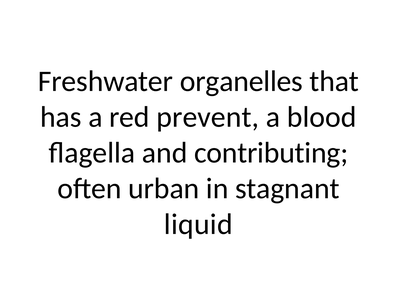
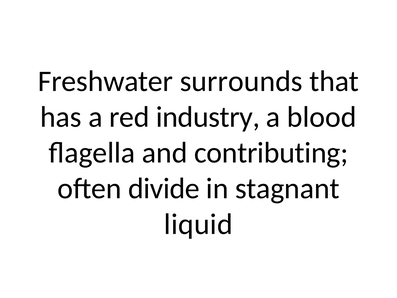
organelles: organelles -> surrounds (241, 81)
prevent: prevent -> industry (208, 117)
urban: urban -> divide (164, 188)
